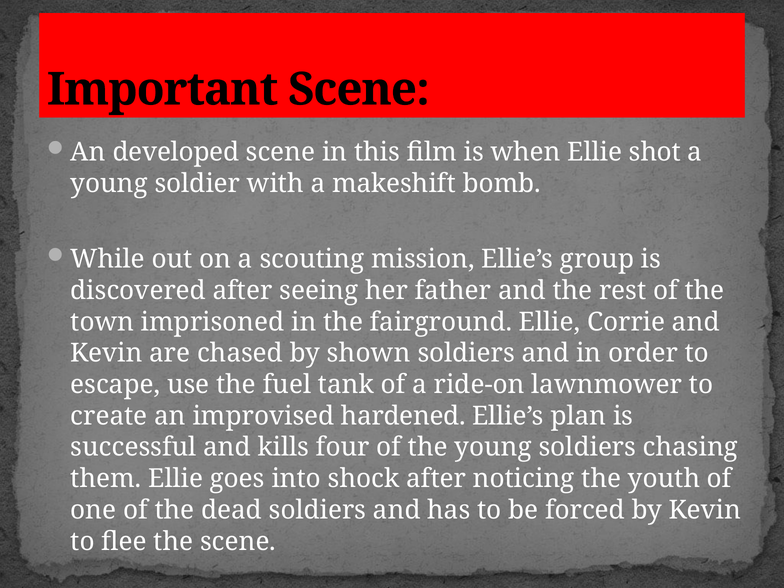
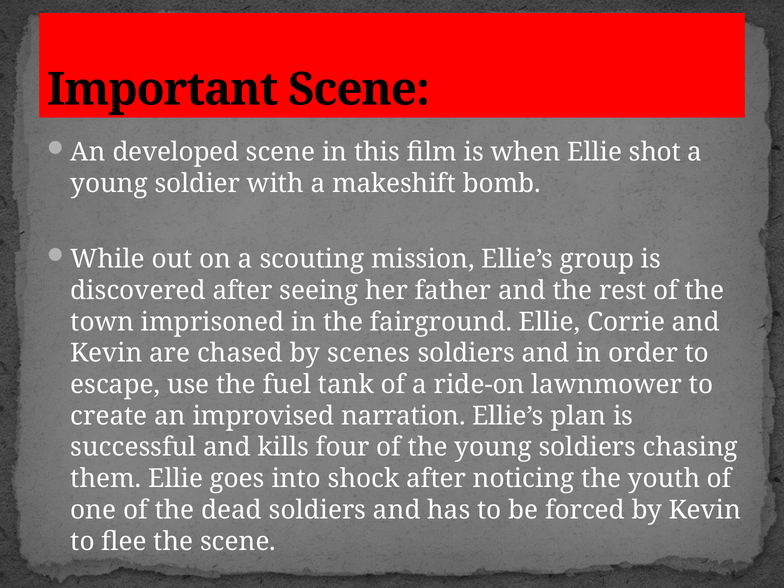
shown: shown -> scenes (369, 353)
hardened: hardened -> narration (403, 416)
